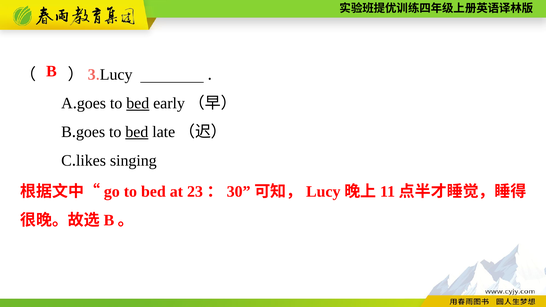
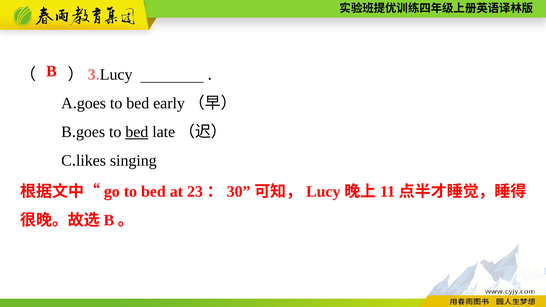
bed underline: present -> none (138, 103)
